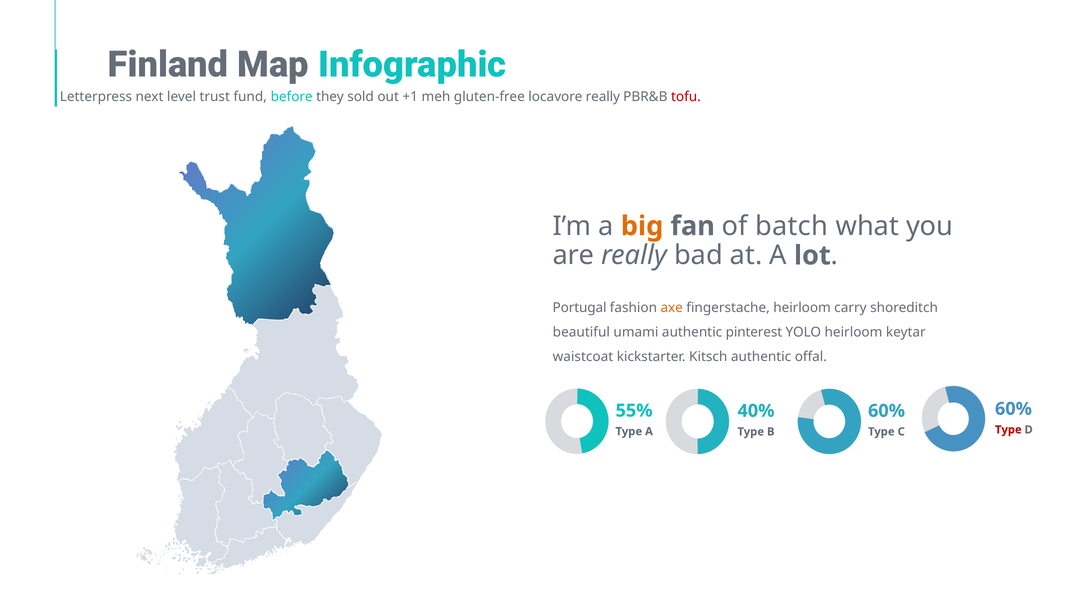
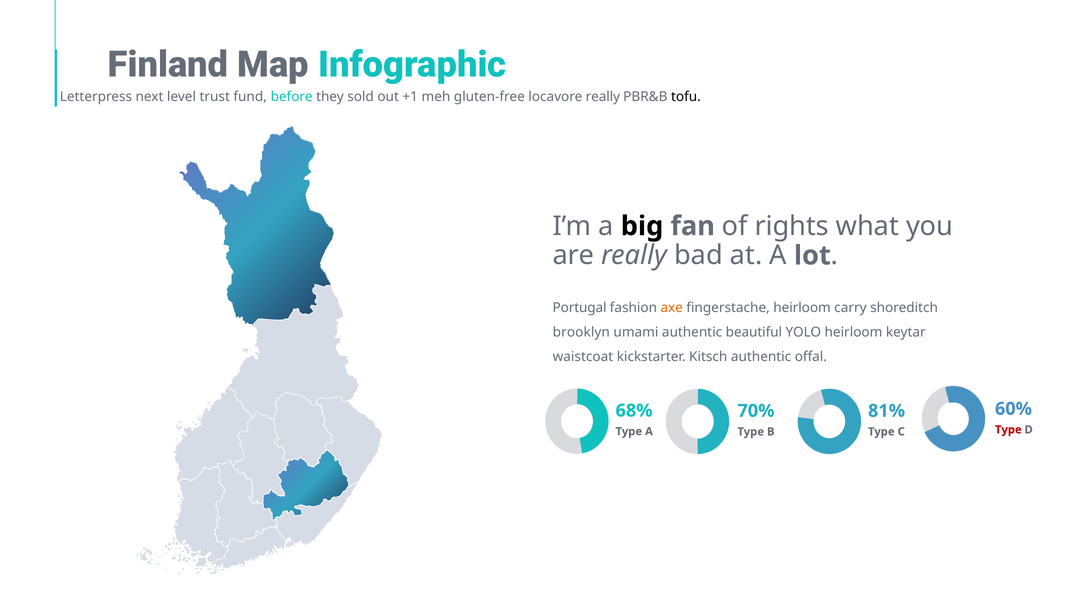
tofu colour: red -> black (686, 97)
big colour: orange -> black (642, 226)
batch: batch -> rights (792, 226)
beautiful: beautiful -> brooklyn (581, 332)
pinterest: pinterest -> beautiful (754, 332)
55%: 55% -> 68% (634, 411)
60%: 60% -> 81% (887, 411)
40%: 40% -> 70% (756, 411)
